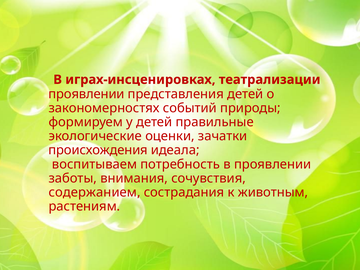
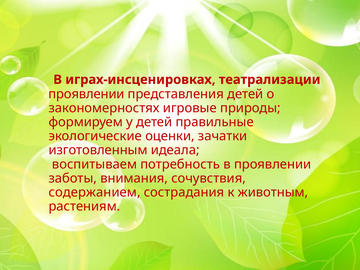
событий: событий -> игровые (190, 108)
происхождения: происхождения -> изготовленным (98, 150)
